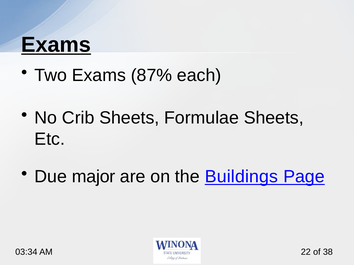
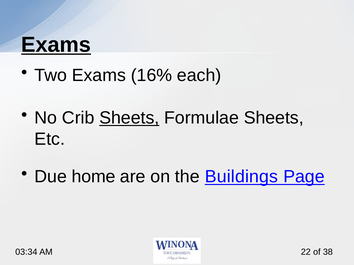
87%: 87% -> 16% (151, 76)
Sheets underline: none -> present (129, 118)
major: major -> home (94, 177)
